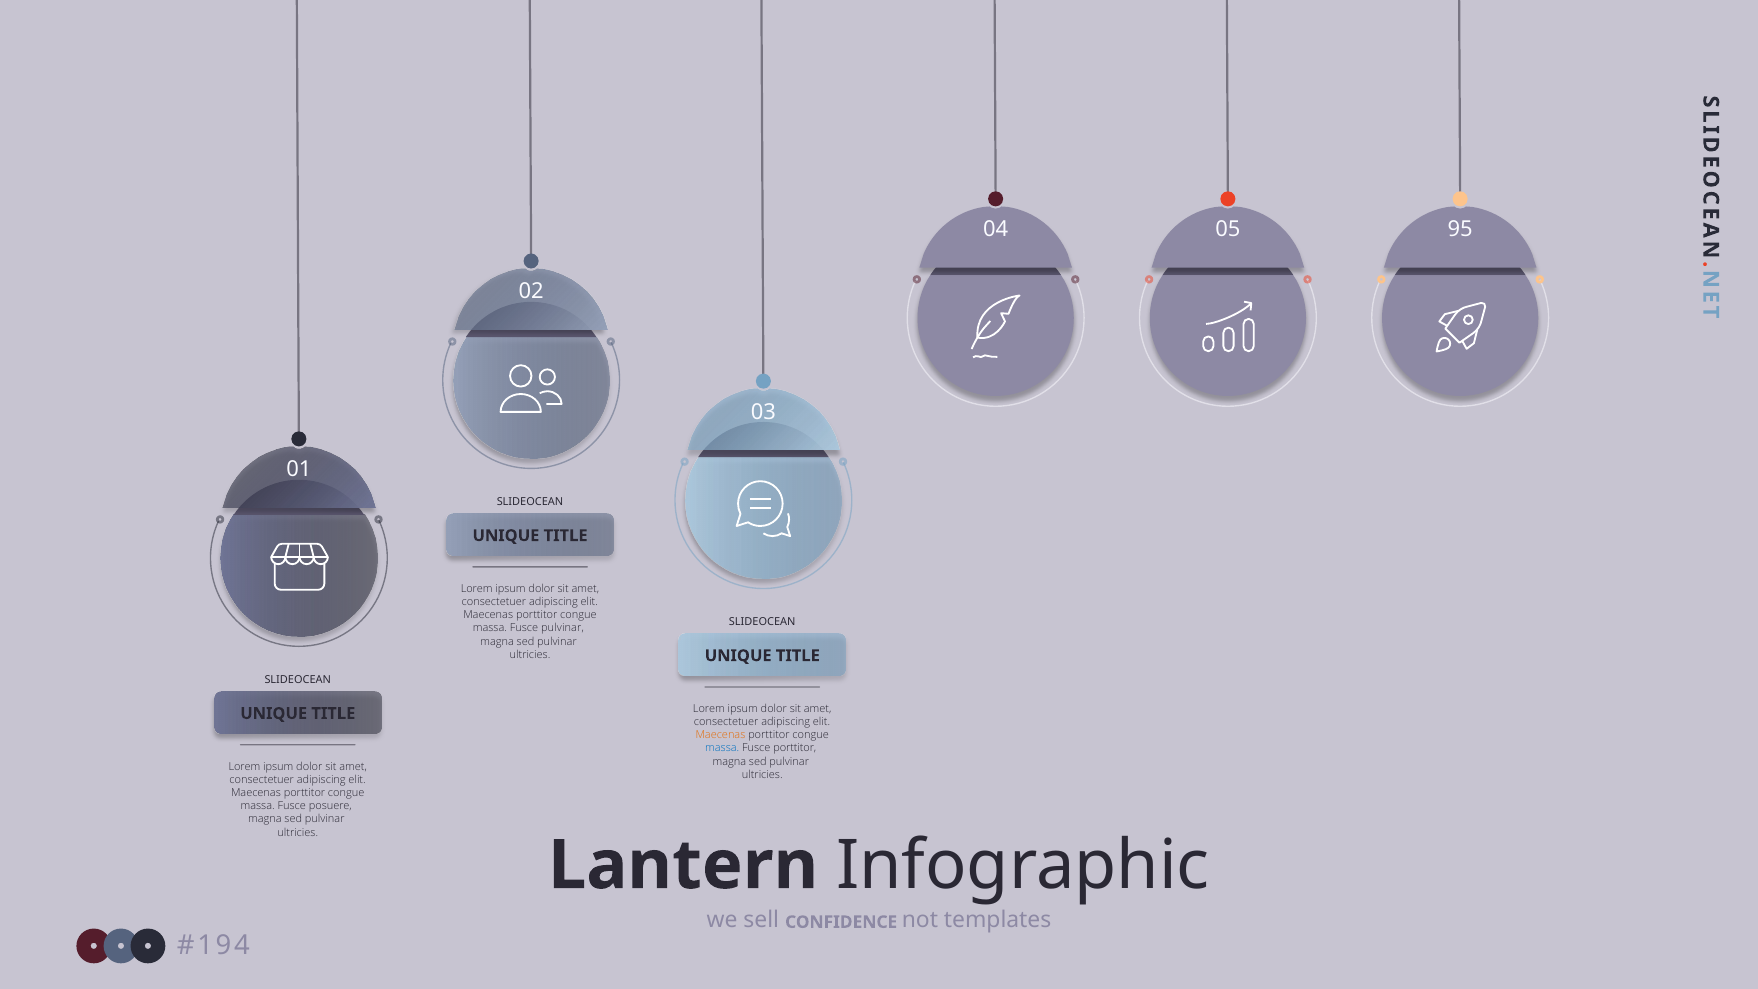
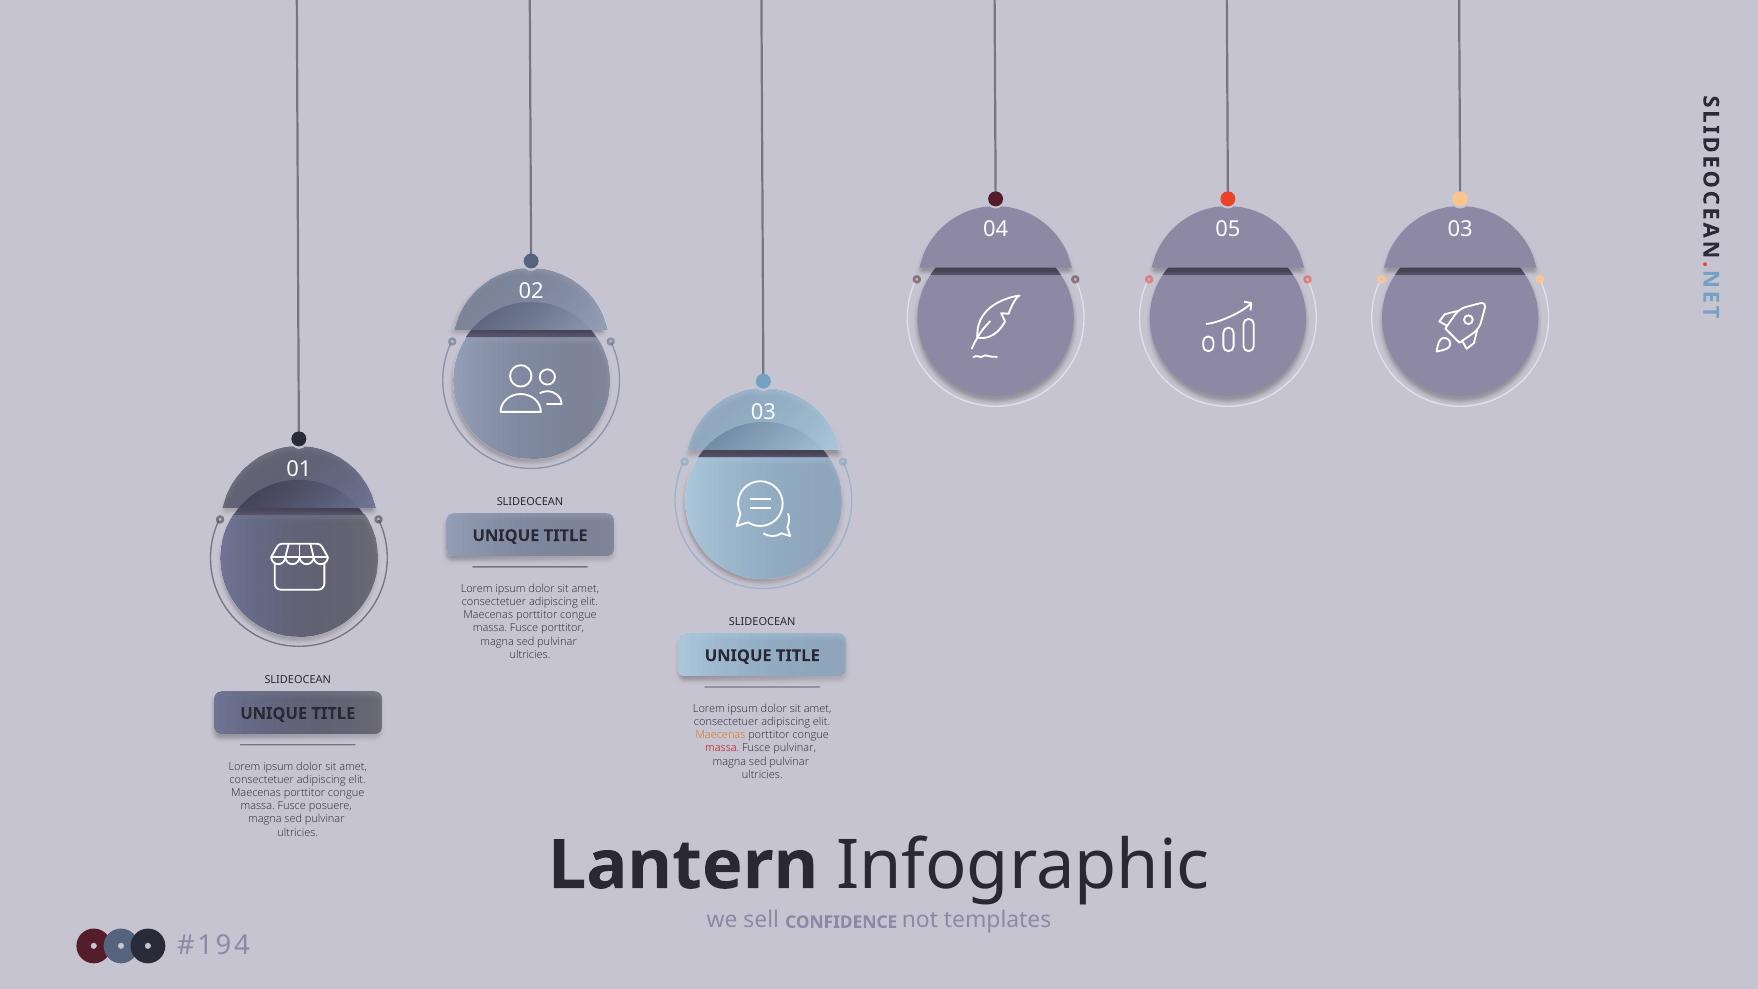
05 95: 95 -> 03 (1460, 230)
Fusce pulvinar: pulvinar -> porttitor (563, 628)
massa colour: blue -> red (722, 748)
Fusce porttitor: porttitor -> pulvinar (795, 748)
